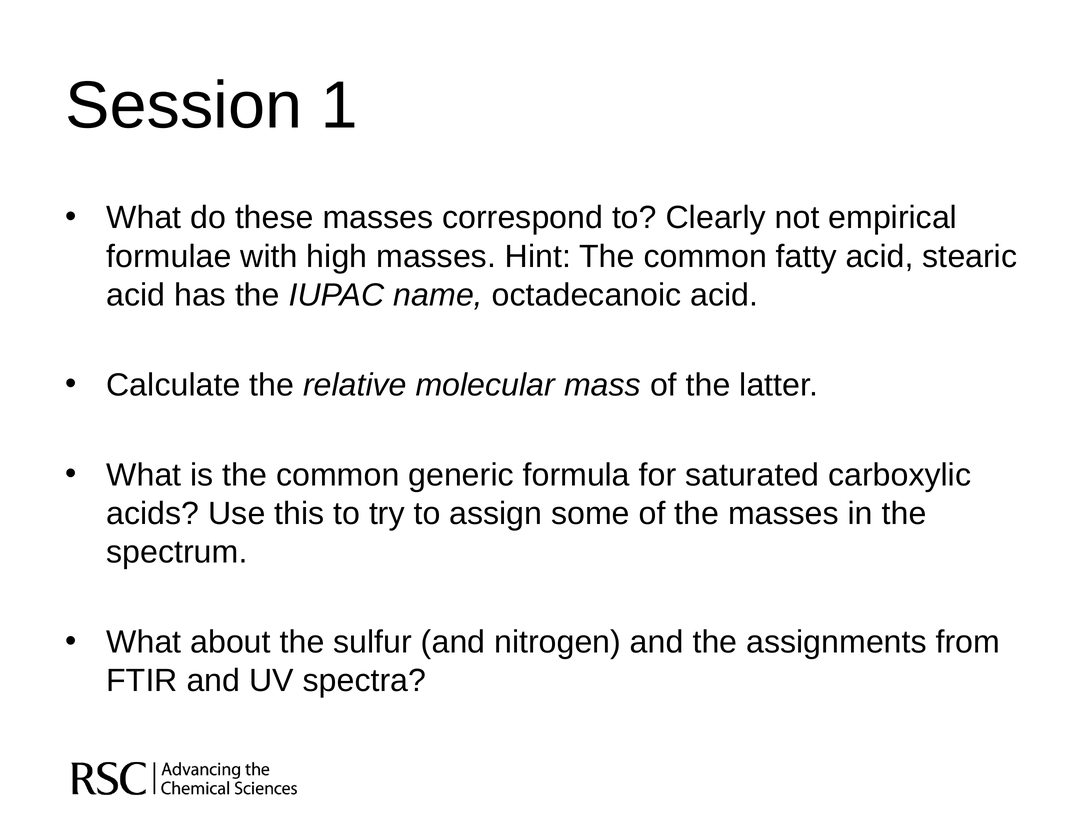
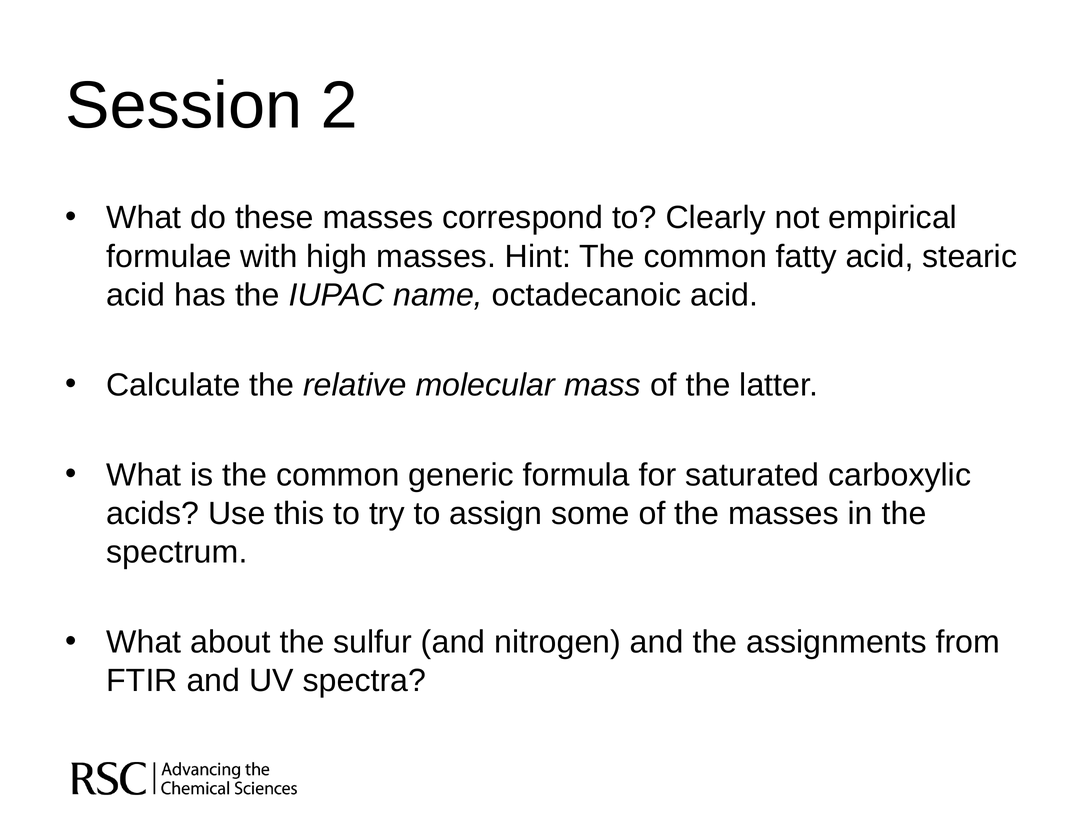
1: 1 -> 2 (339, 106)
